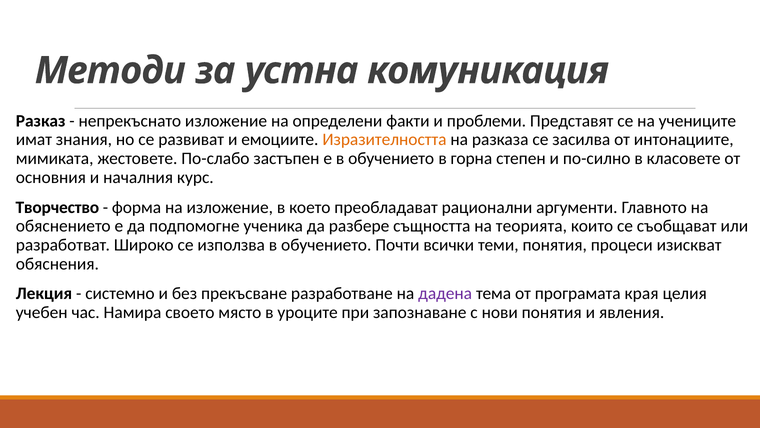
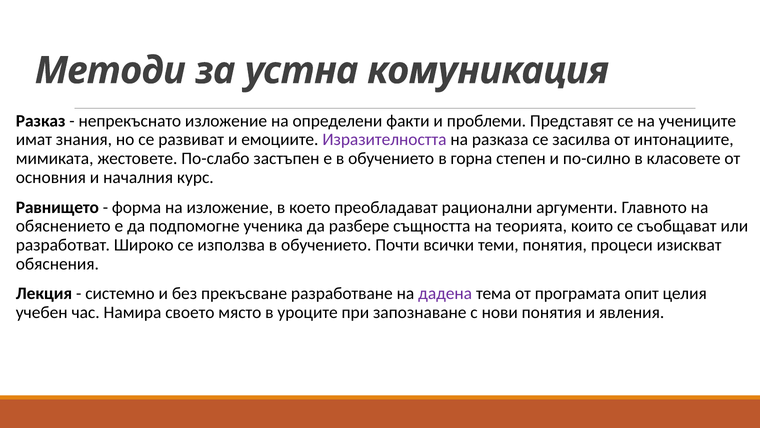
Изразителността colour: orange -> purple (385, 140)
Творчество: Творчество -> Равнището (57, 207)
края: края -> опит (642, 293)
